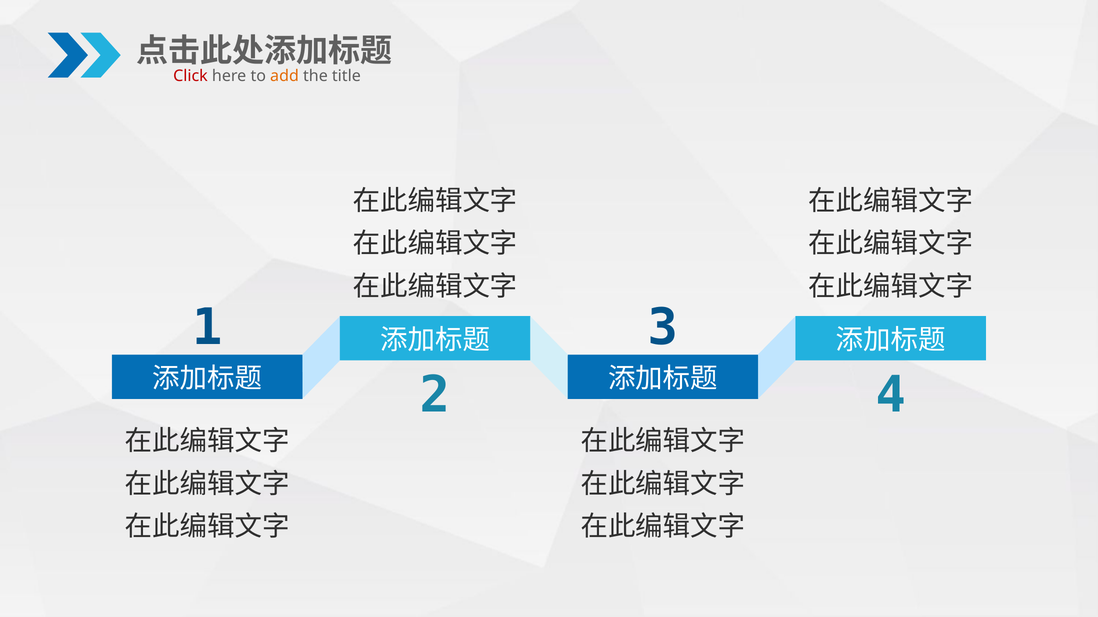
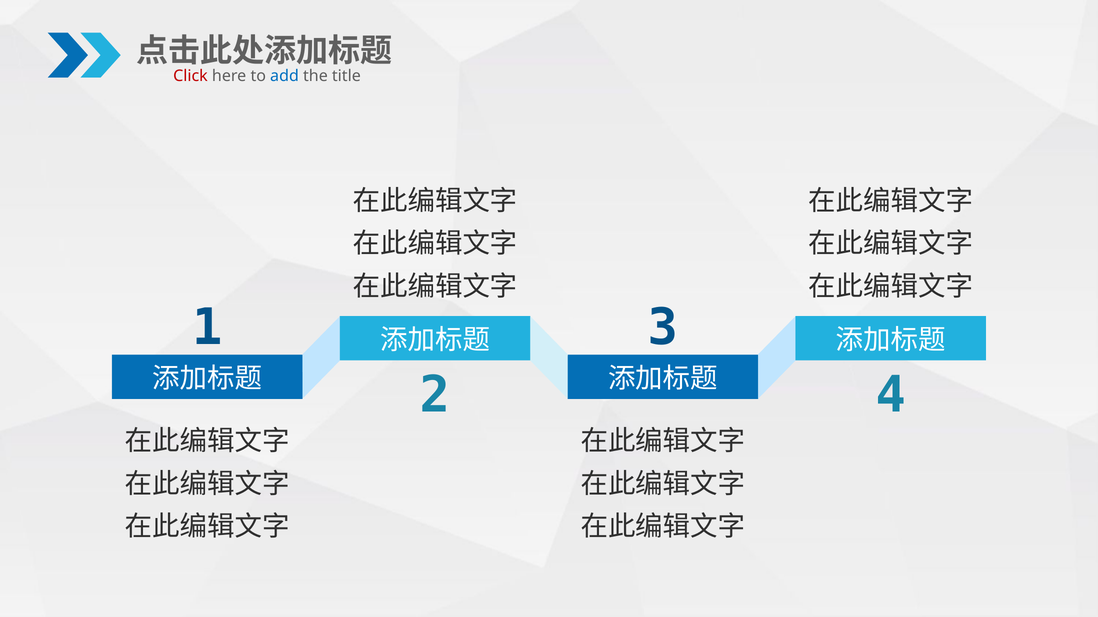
add colour: orange -> blue (284, 76)
